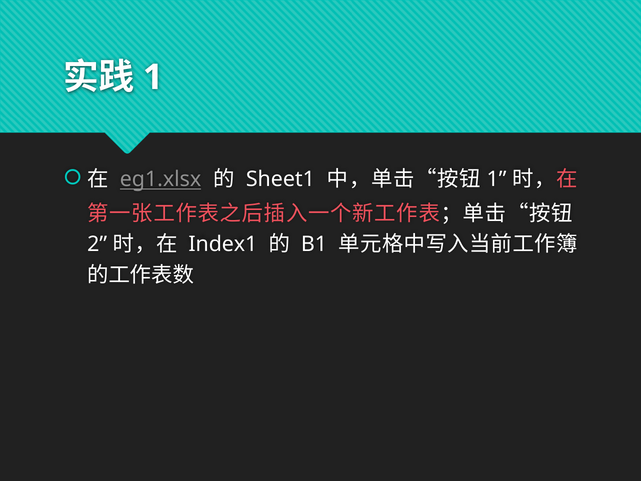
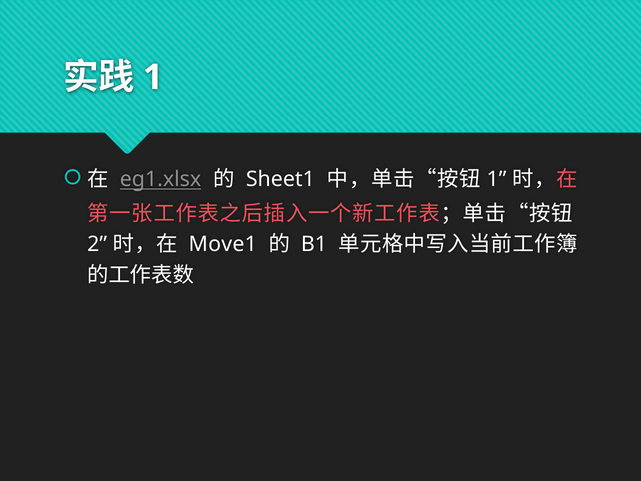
Index1: Index1 -> Move1 (223, 244)
